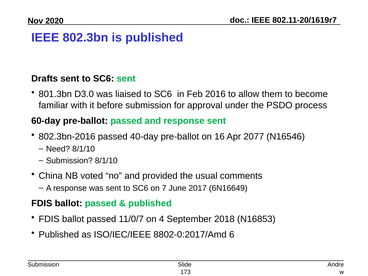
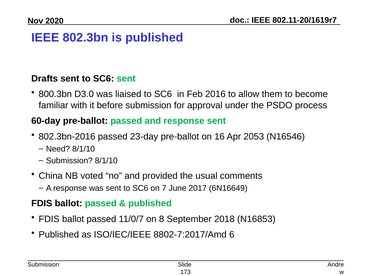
801.3bn: 801.3bn -> 800.3bn (55, 94)
40-day: 40-day -> 23-day (144, 137)
2077: 2077 -> 2053 (254, 137)
4: 4 -> 8 (162, 219)
8802-0:2017/Amd: 8802-0:2017/Amd -> 8802-7:2017/Amd (190, 235)
